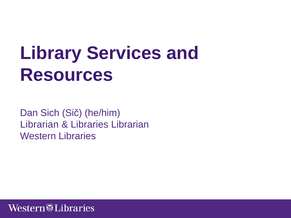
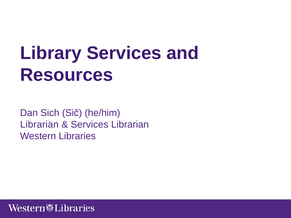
Libraries: Libraries -> Services (90, 125)
